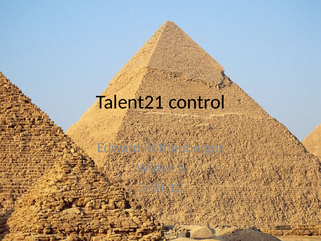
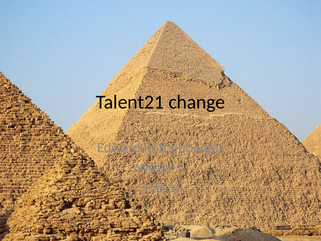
control: control -> change (197, 102)
